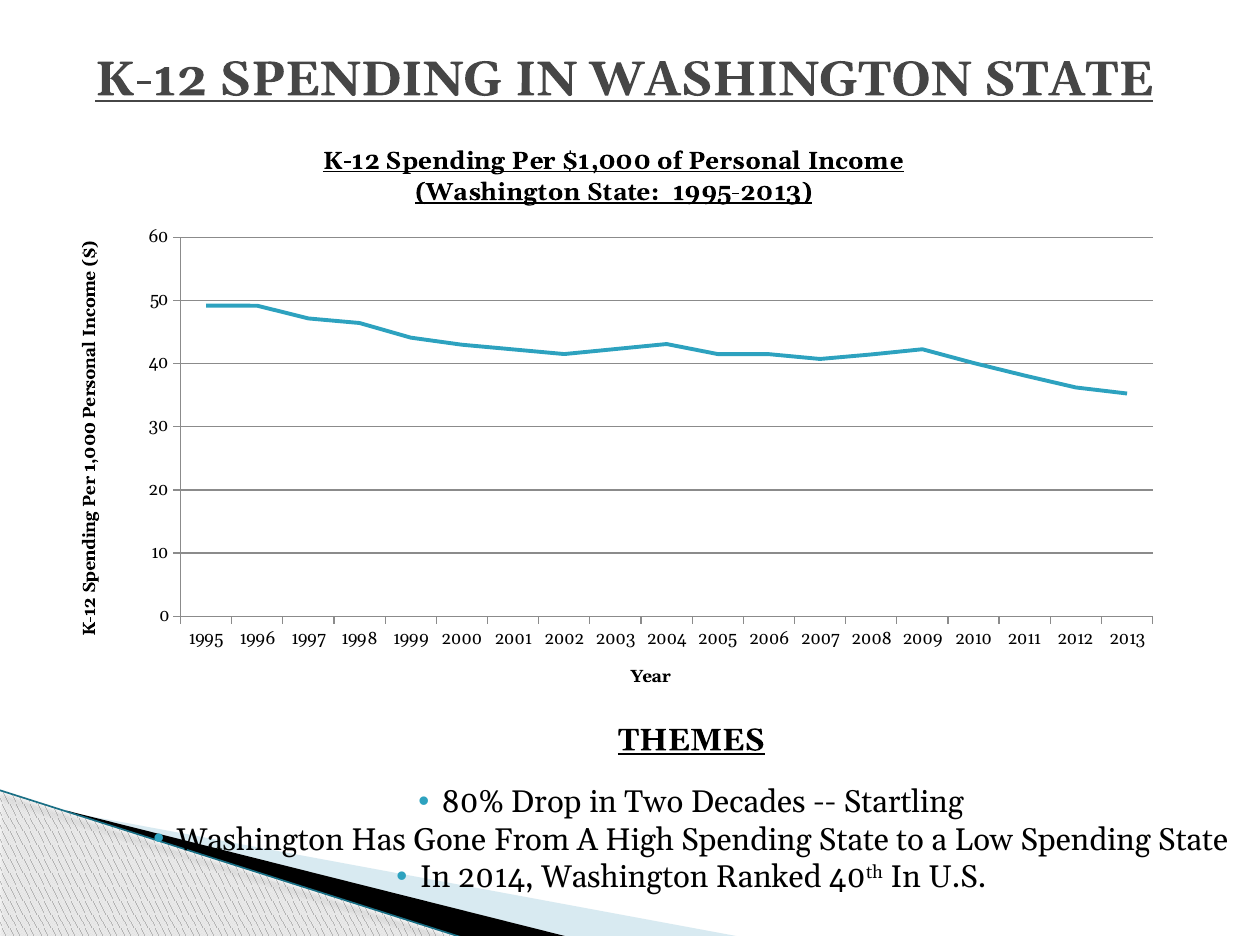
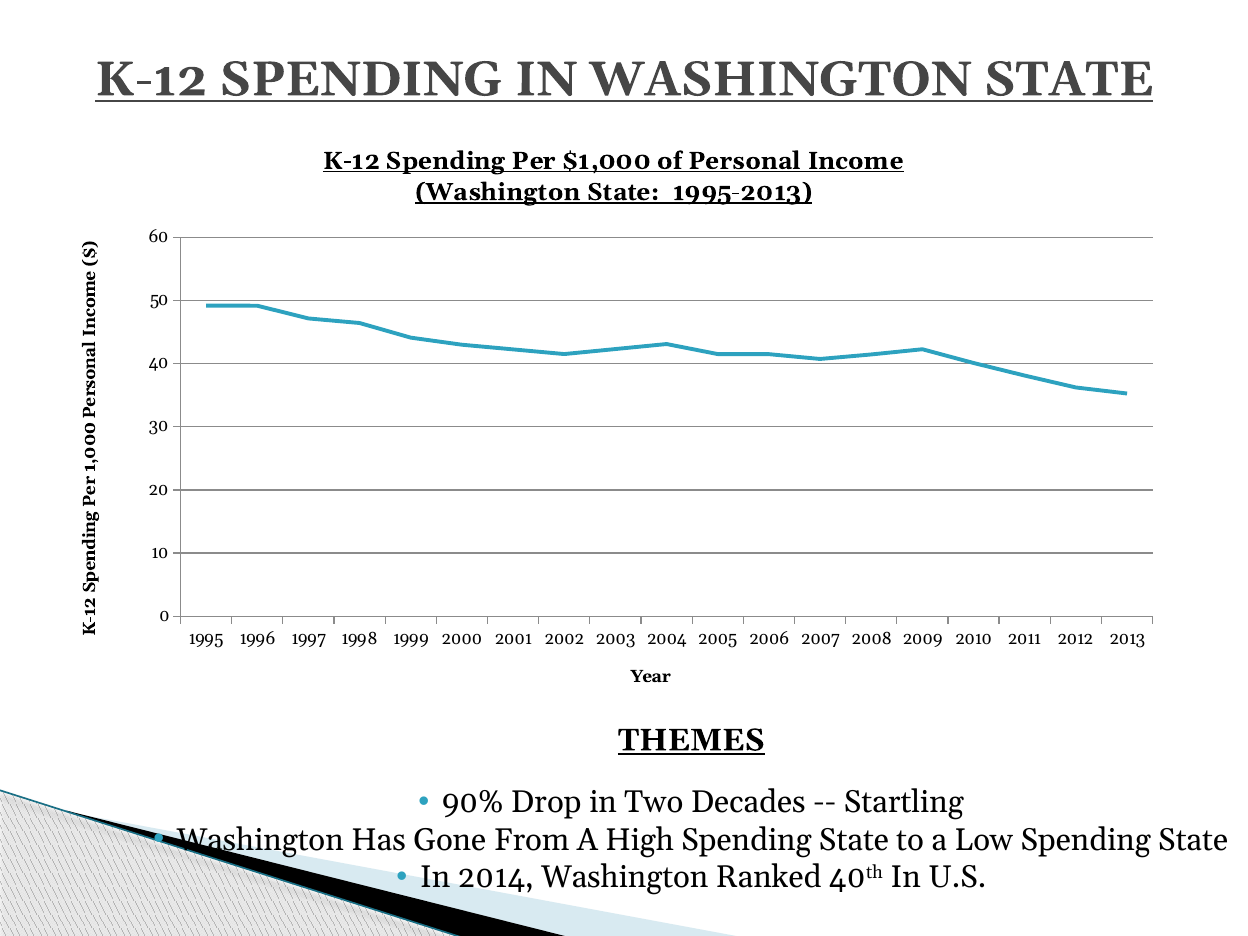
80%: 80% -> 90% (473, 803)
